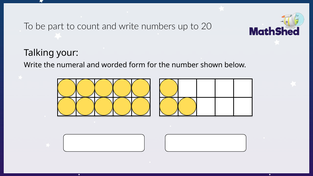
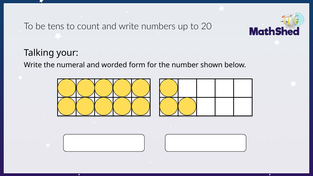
part: part -> tens (56, 26)
